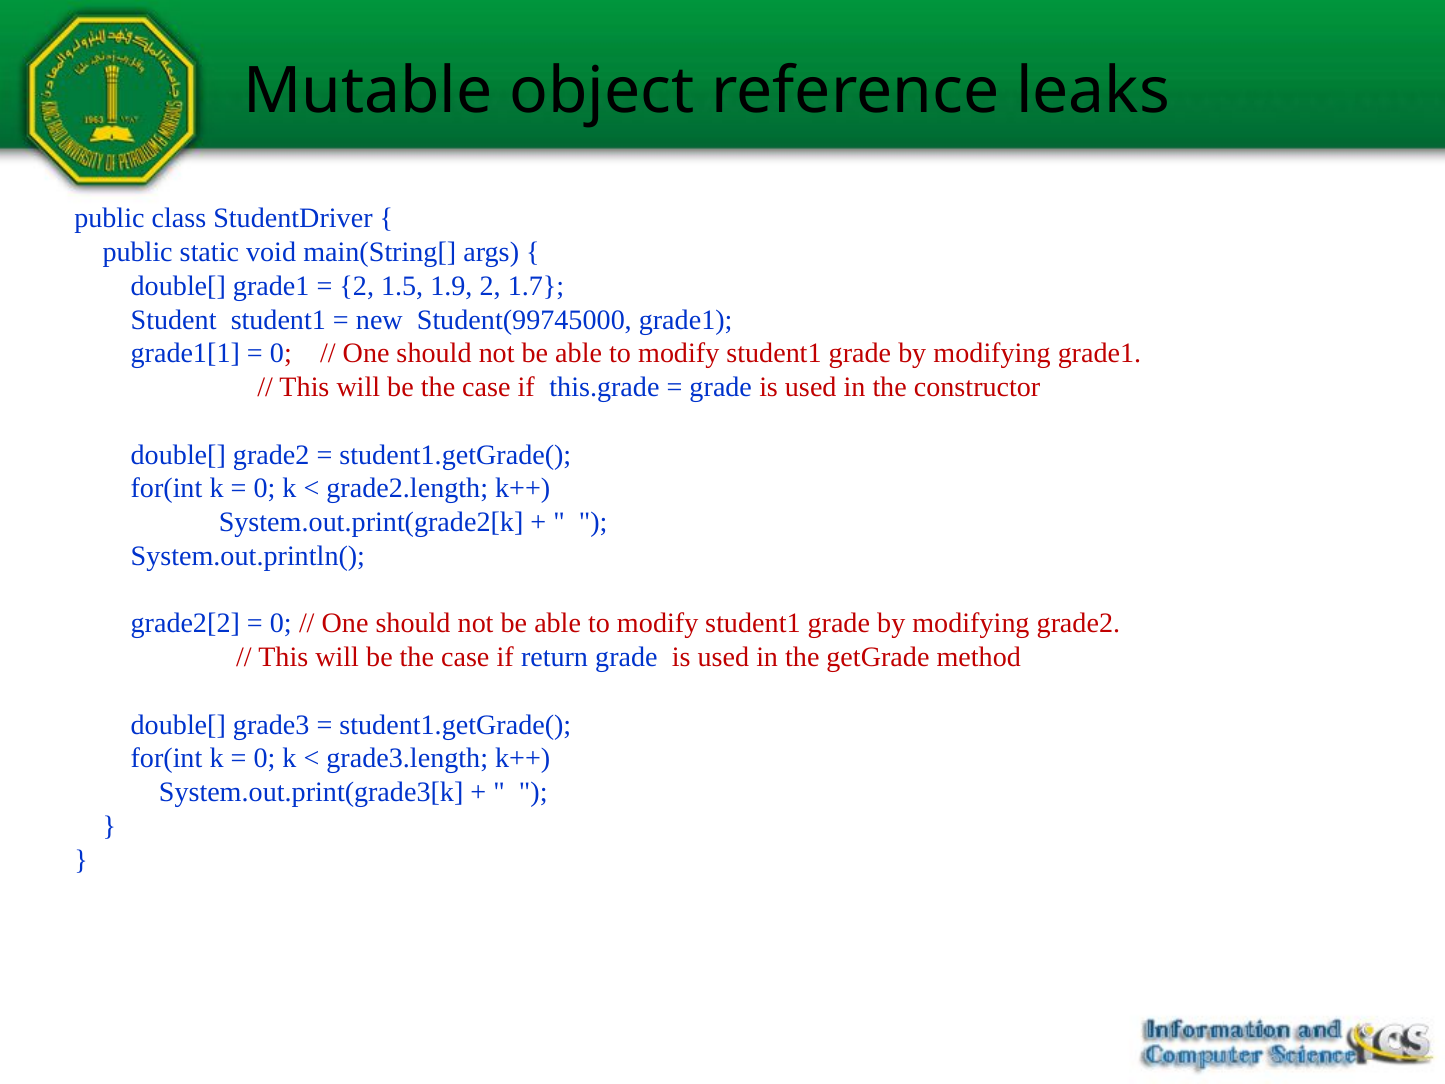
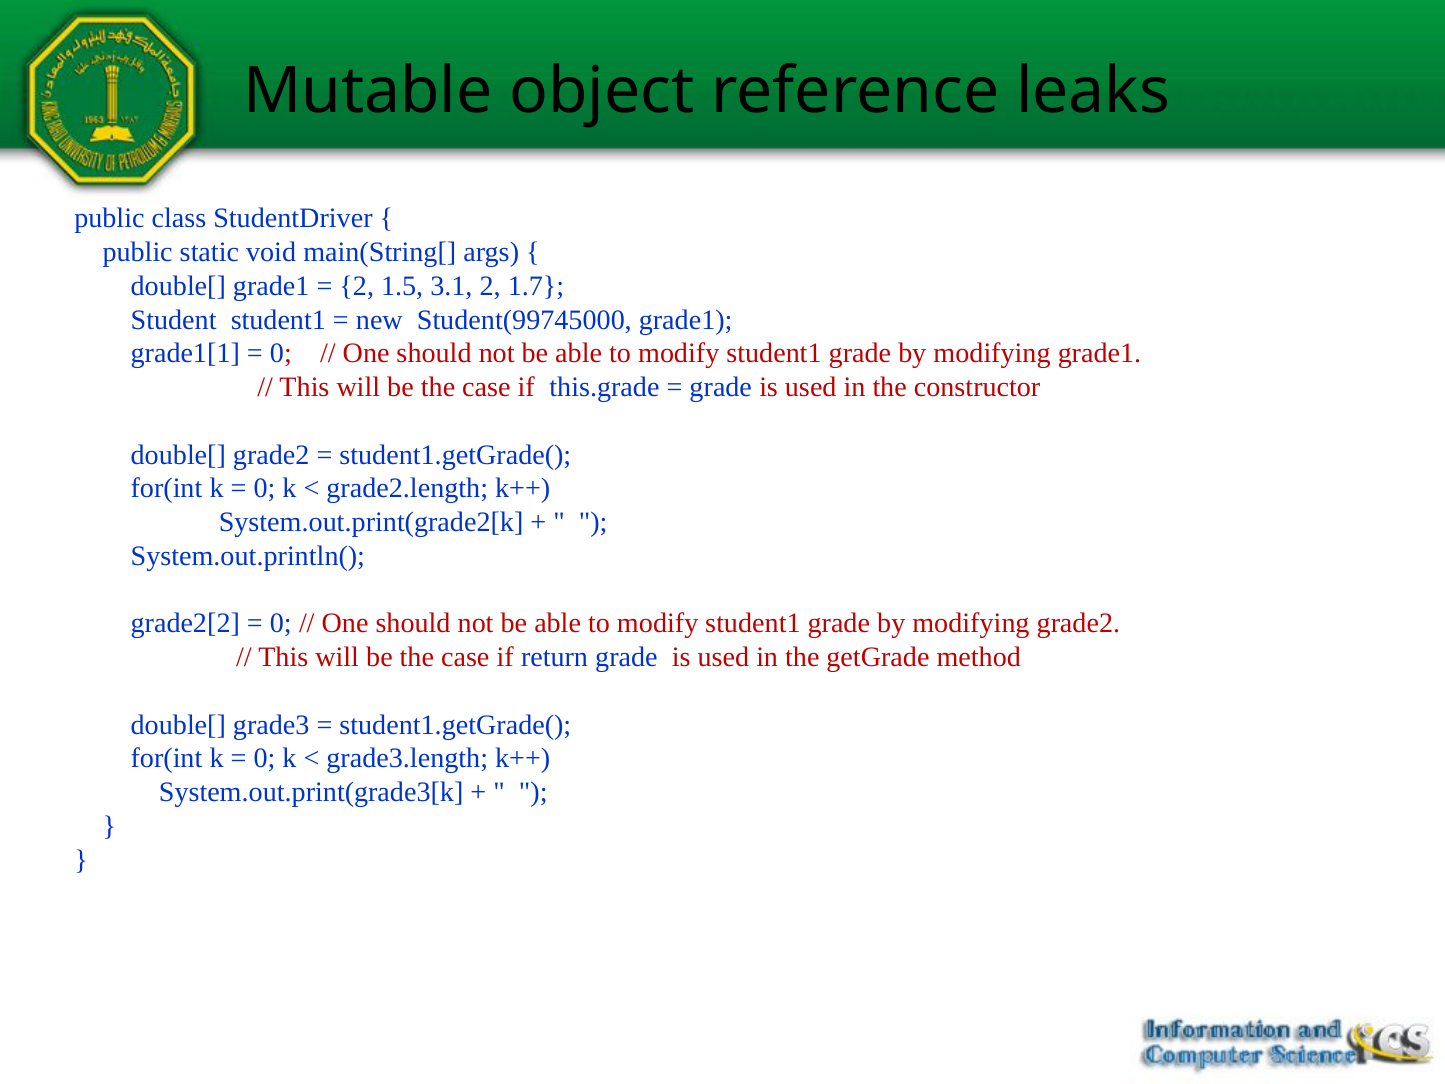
1.9: 1.9 -> 3.1 (451, 286)
